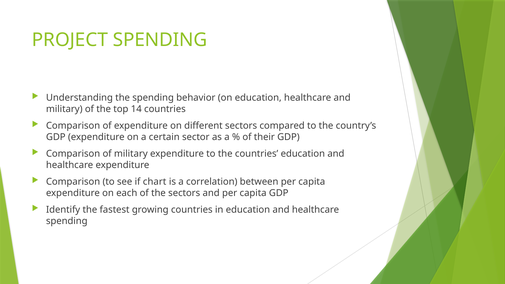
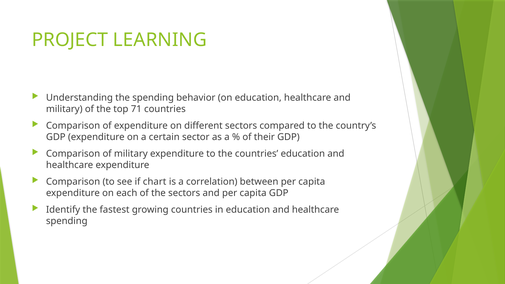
PROJECT SPENDING: SPENDING -> LEARNING (160, 40)
14: 14 -> 71 (136, 109)
